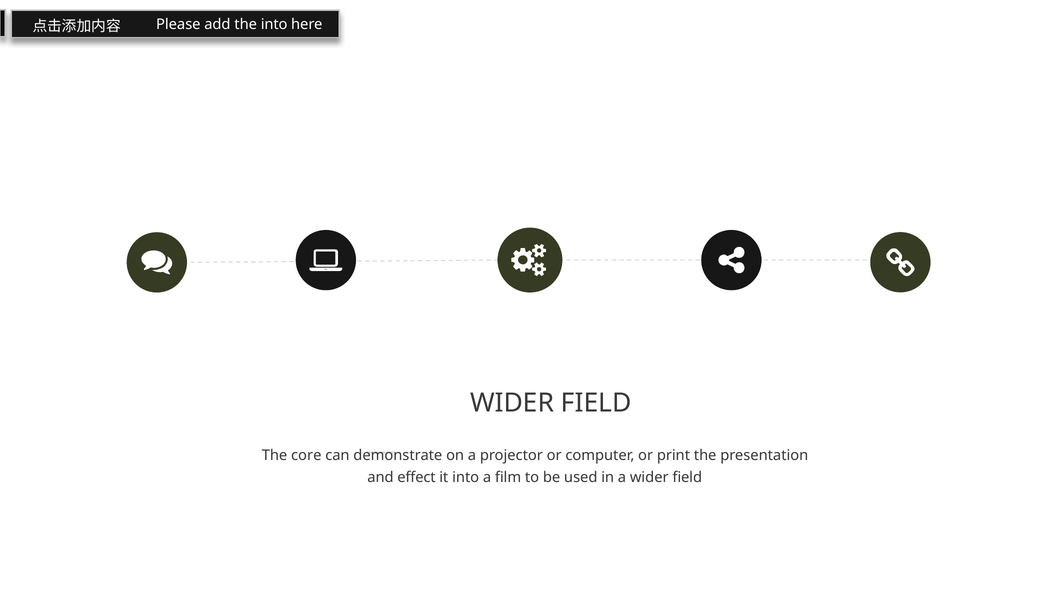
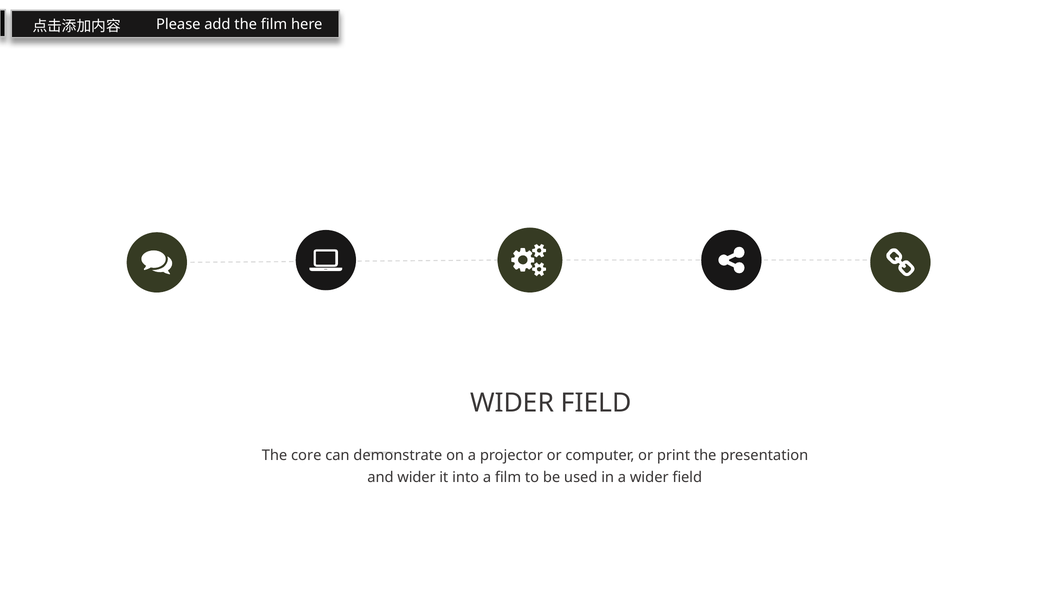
the into: into -> film (274, 24)
and effect: effect -> wider (416, 478)
